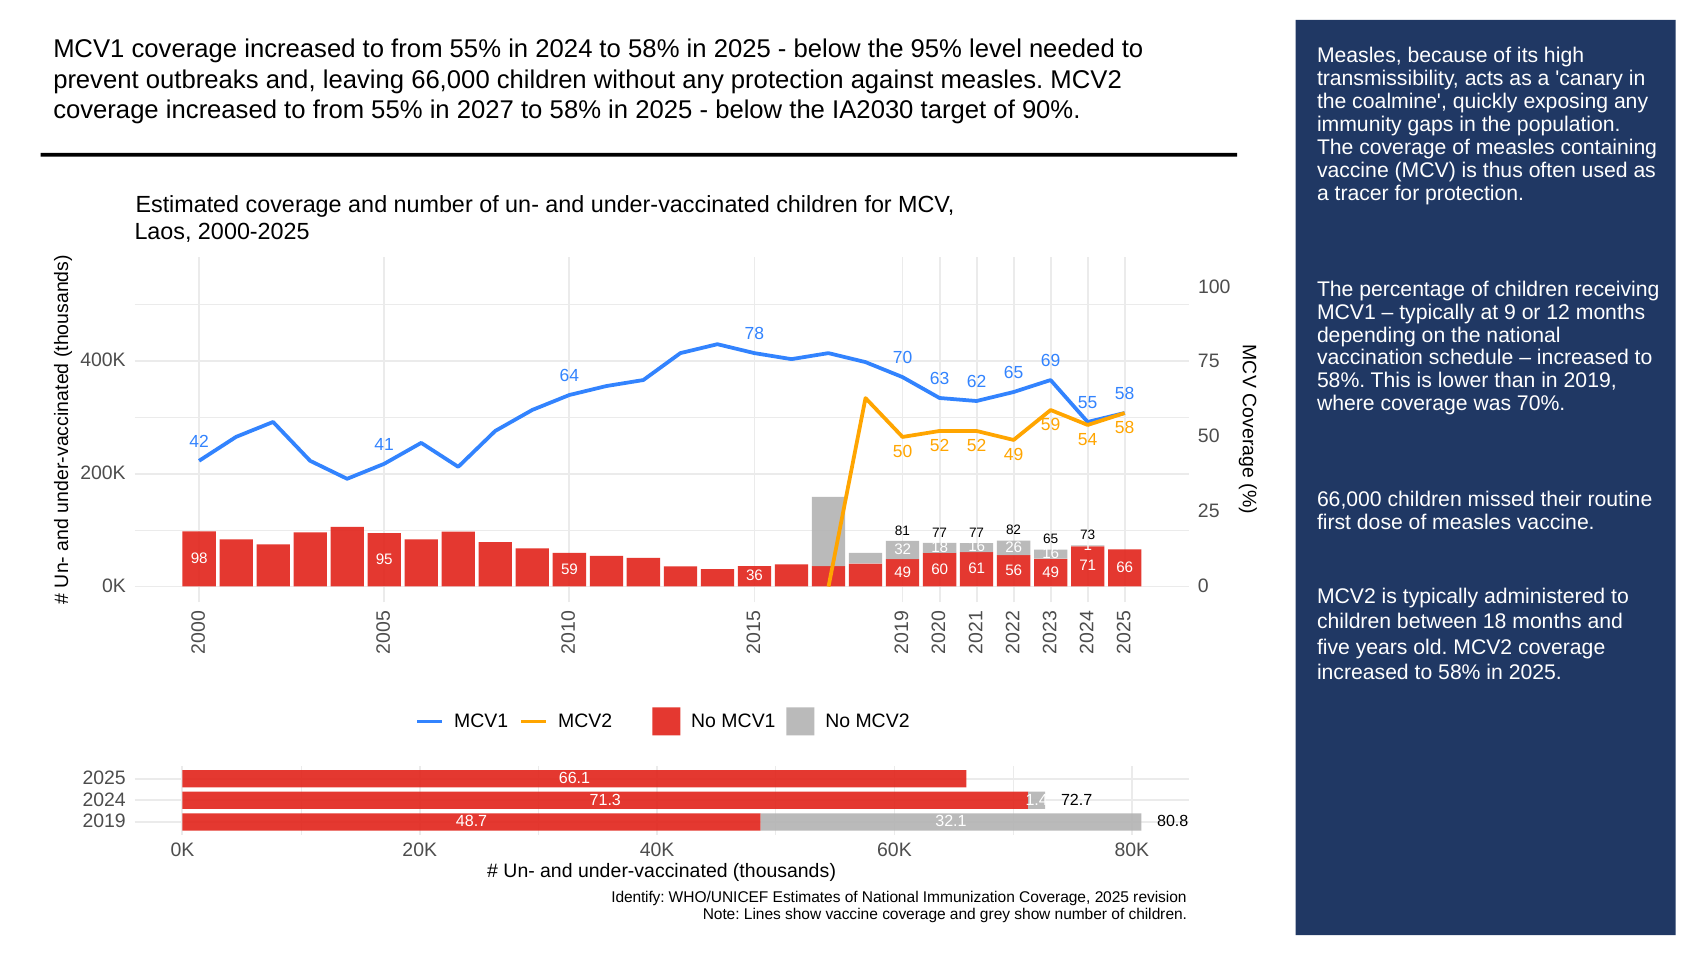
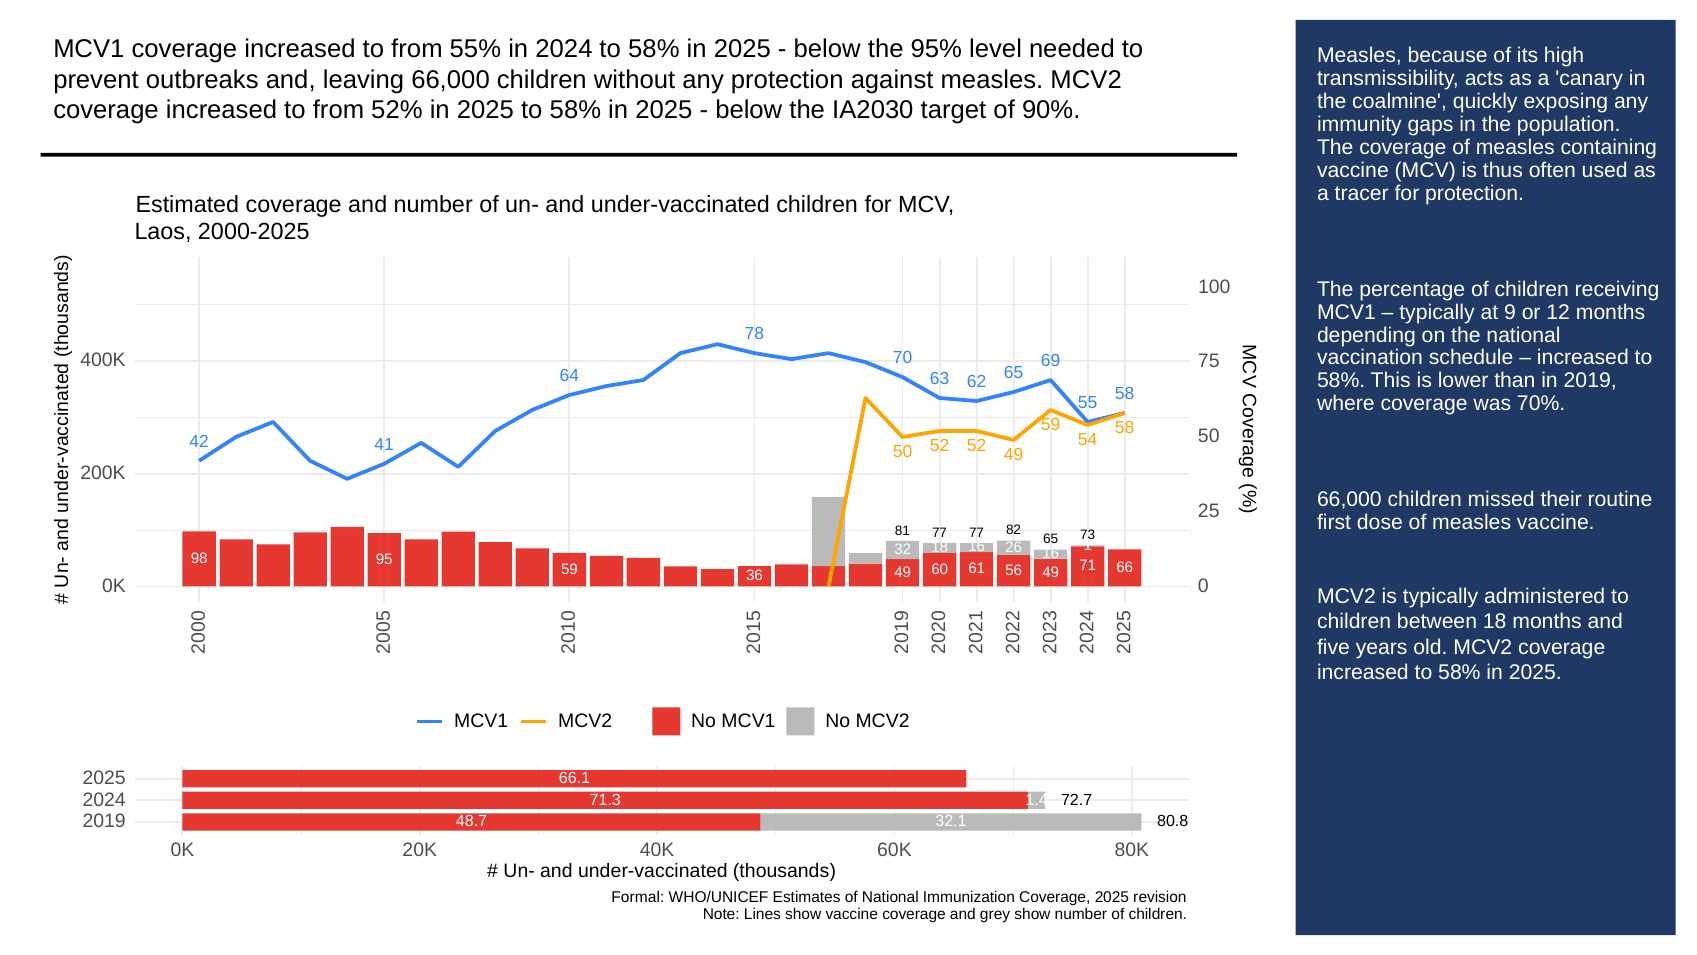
55%: 55% -> 52% (397, 110)
2027: 2027 -> 2025 (485, 110)
Identify: Identify -> Formal (638, 897)
